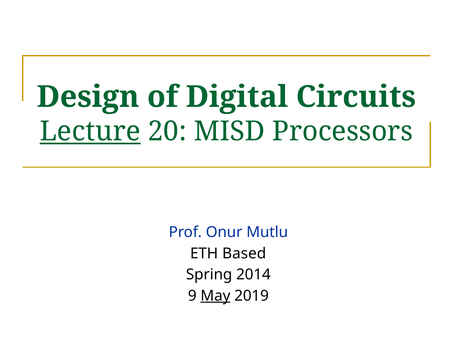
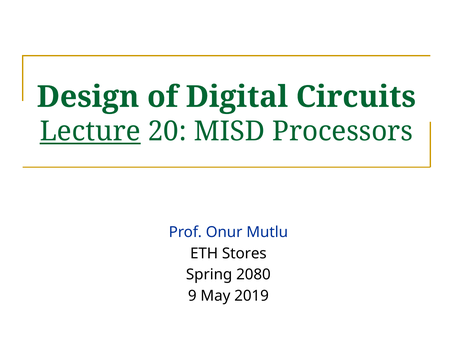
Based: Based -> Stores (244, 253)
2014: 2014 -> 2080 (253, 274)
May underline: present -> none (215, 295)
